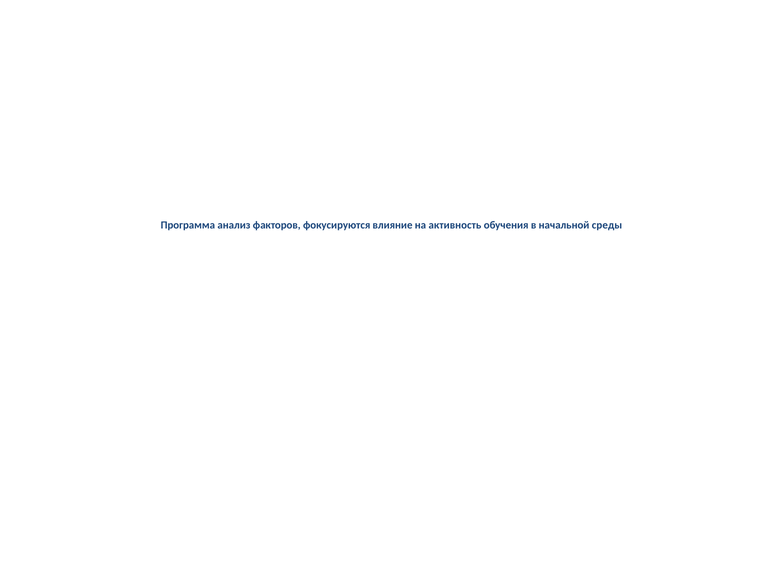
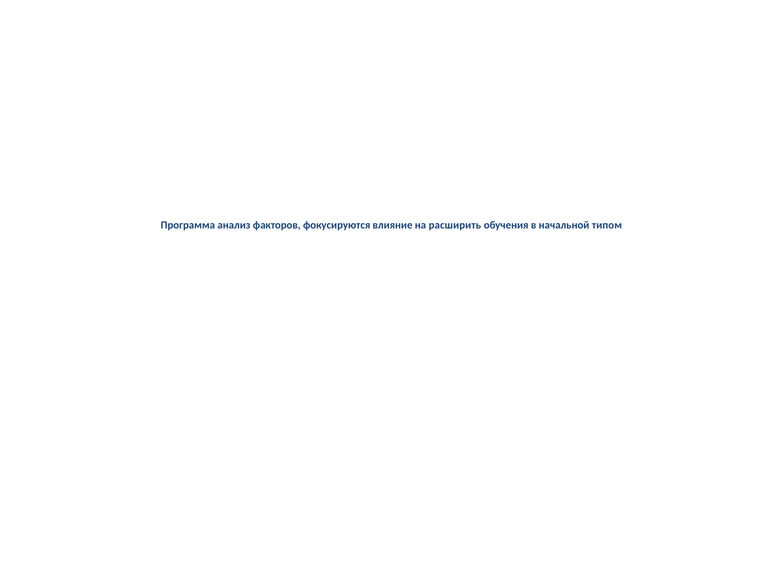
активность: активность -> расширить (455, 225)
среды: среды -> типом (607, 225)
